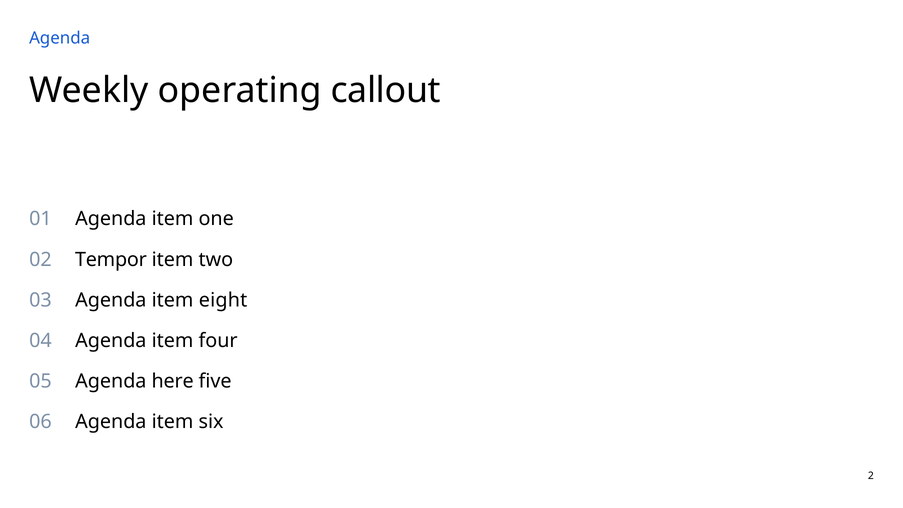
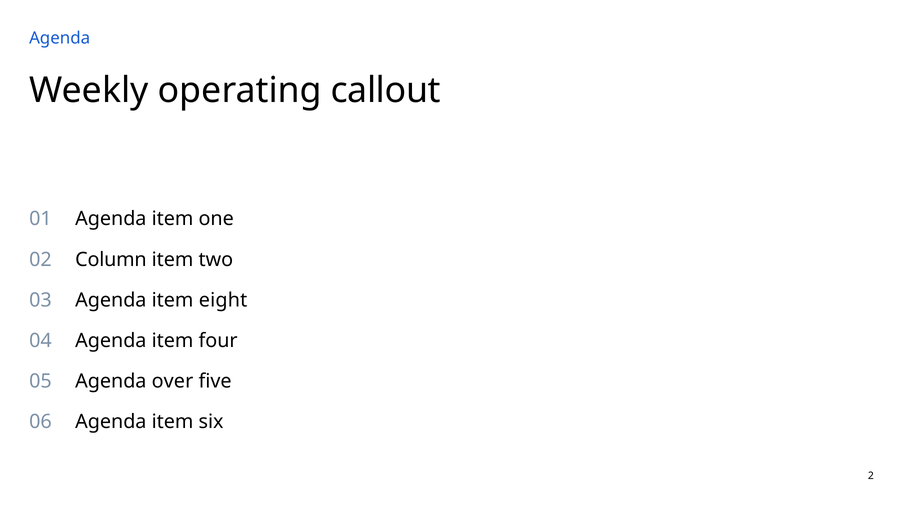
Tempor: Tempor -> Column (111, 259)
here: here -> over (172, 381)
